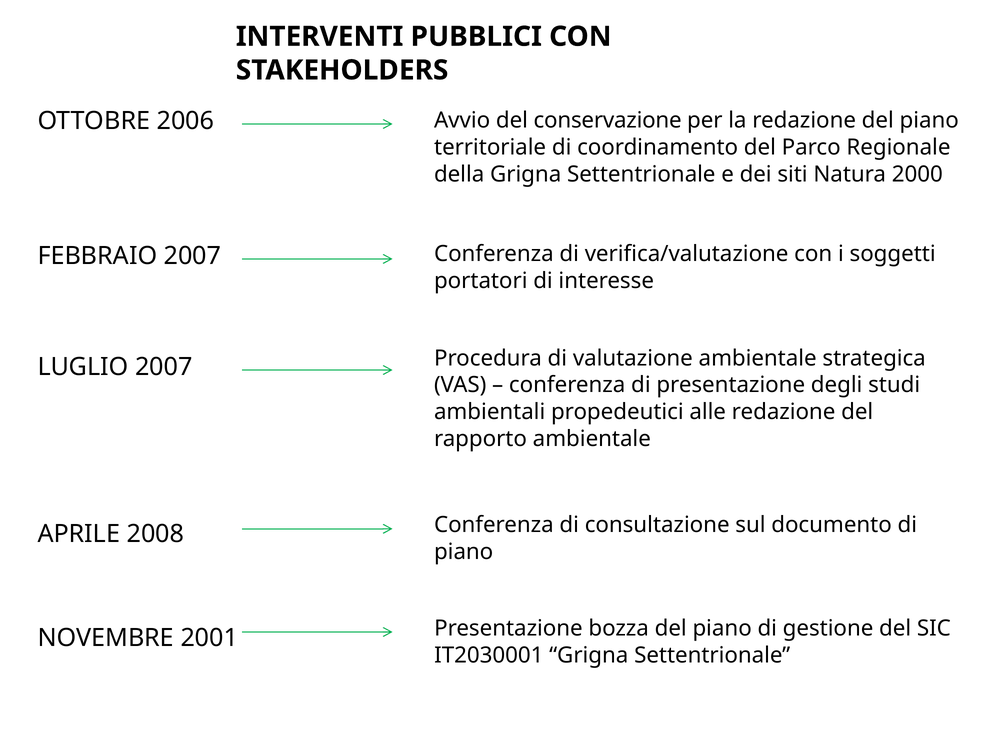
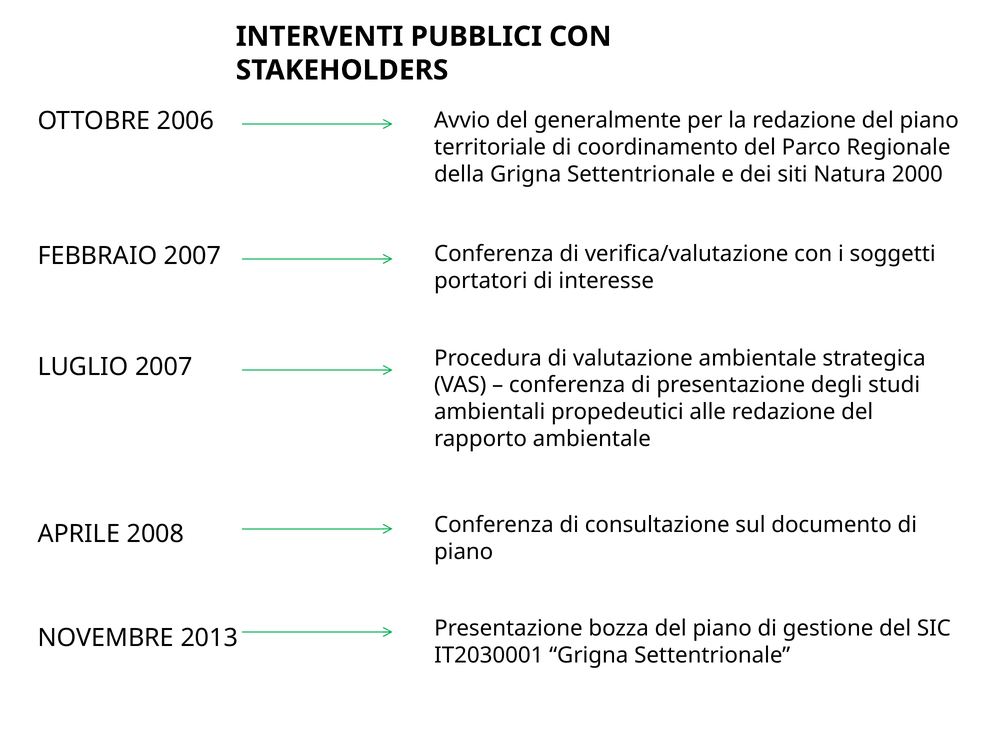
conservazione: conservazione -> generalmente (608, 120)
2001: 2001 -> 2013 (209, 637)
